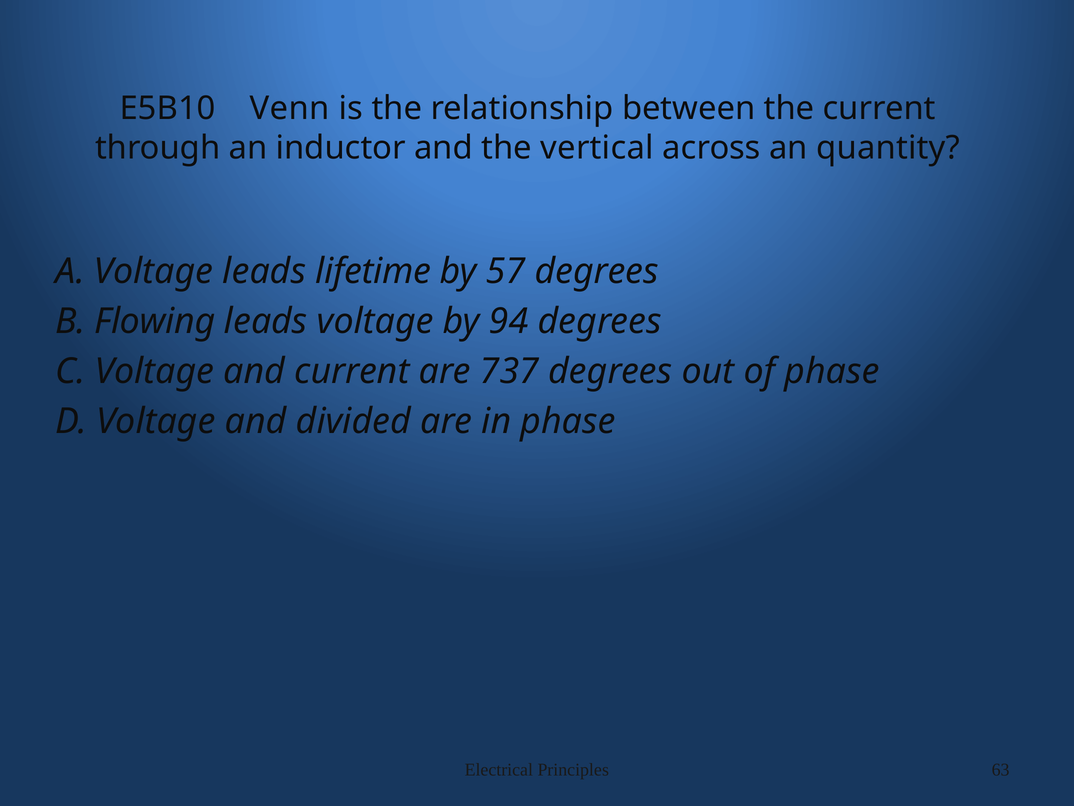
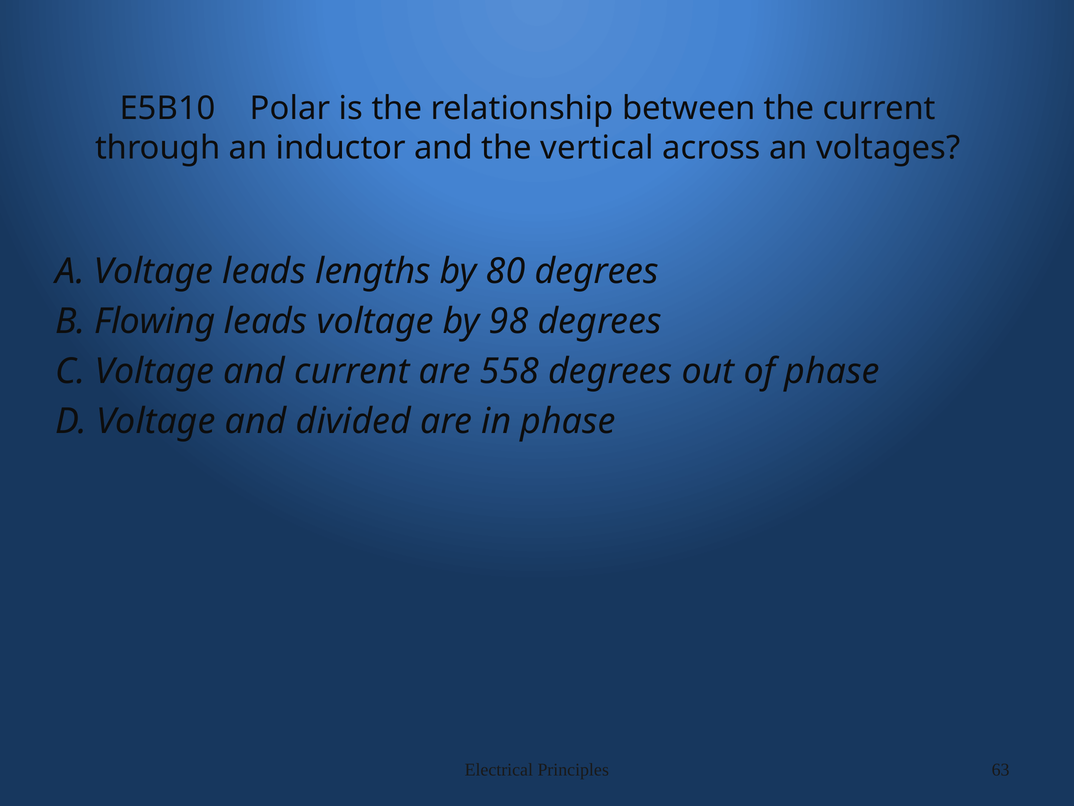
Venn: Venn -> Polar (290, 108)
quantity: quantity -> voltages (888, 148)
lifetime: lifetime -> lengths (373, 271)
57: 57 -> 80 (506, 271)
94: 94 -> 98 (509, 321)
737: 737 -> 558 (509, 371)
